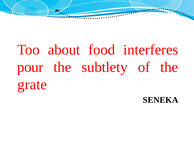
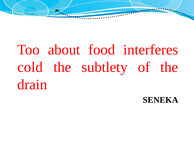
pour: pour -> cold (30, 67)
grate: grate -> drain (32, 85)
